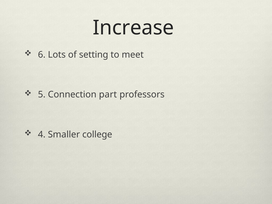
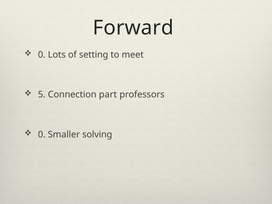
Increase: Increase -> Forward (133, 28)
6: 6 -> 0 (42, 55)
4: 4 -> 0 (42, 134)
college: college -> solving (97, 134)
